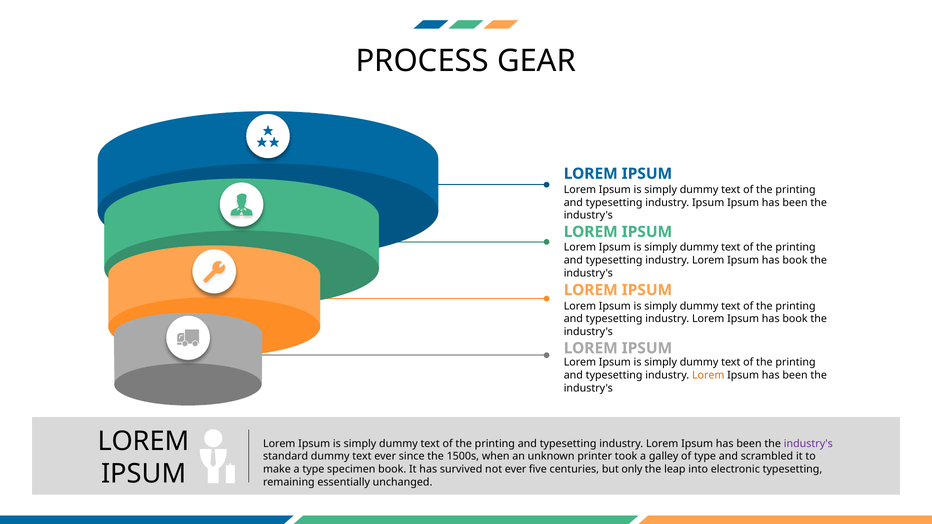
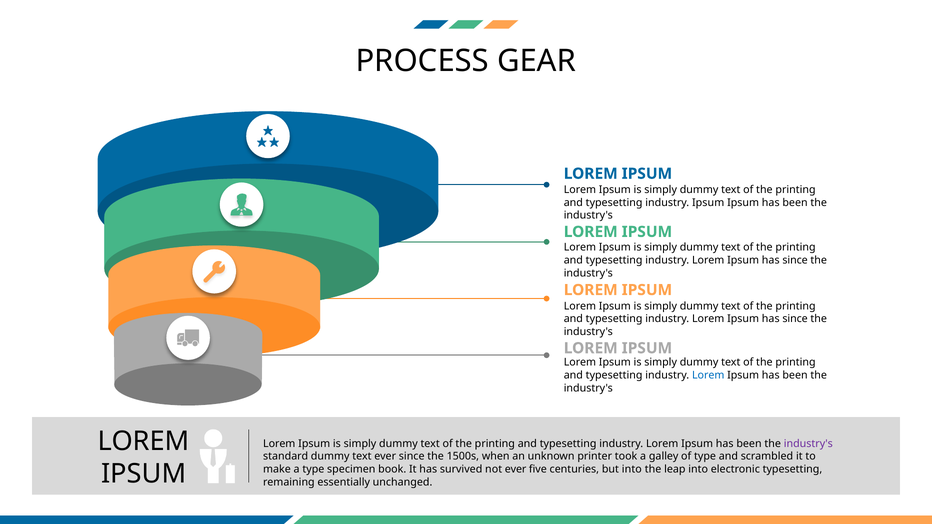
book: book -> since (795, 260)
book: book -> since (795, 319)
Lorem colour: orange -> blue (708, 375)
but only: only -> into (632, 469)
